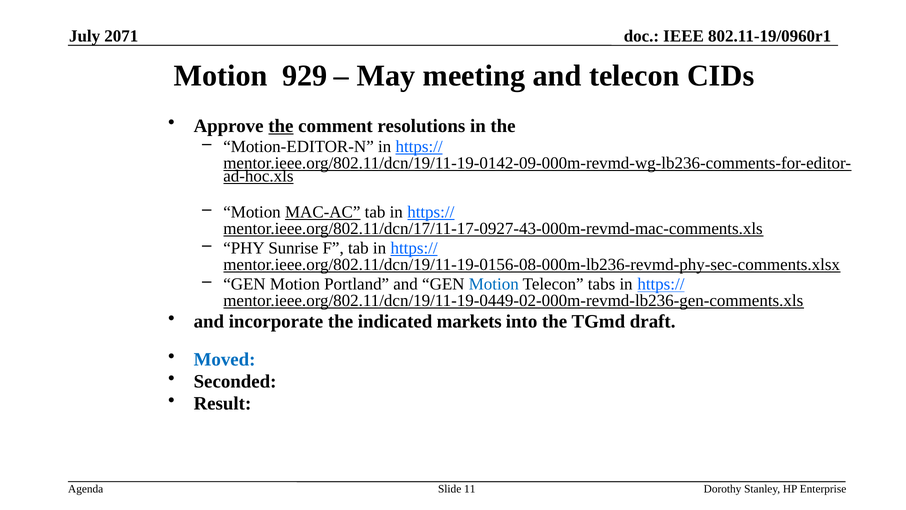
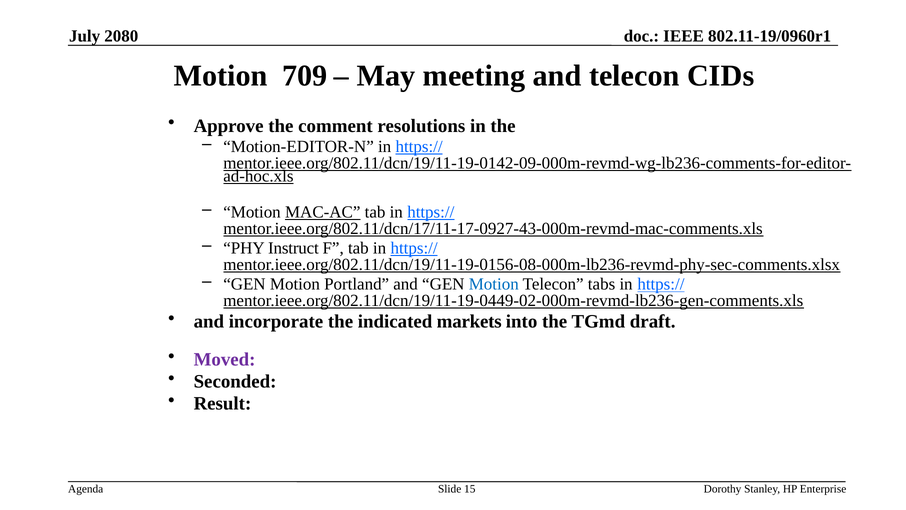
2071: 2071 -> 2080 (121, 36)
929: 929 -> 709 (305, 76)
the underline: present -> none (281, 126)
Sunrise: Sunrise -> Instruct (293, 248)
Moved colour: blue -> purple (225, 359)
11: 11 -> 15 (470, 489)
